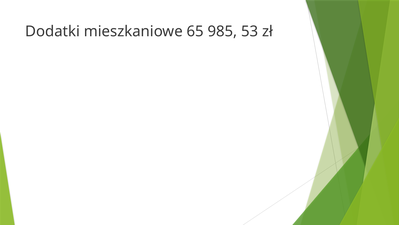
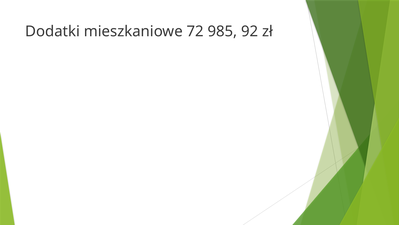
65: 65 -> 72 (195, 31)
53: 53 -> 92 (250, 31)
